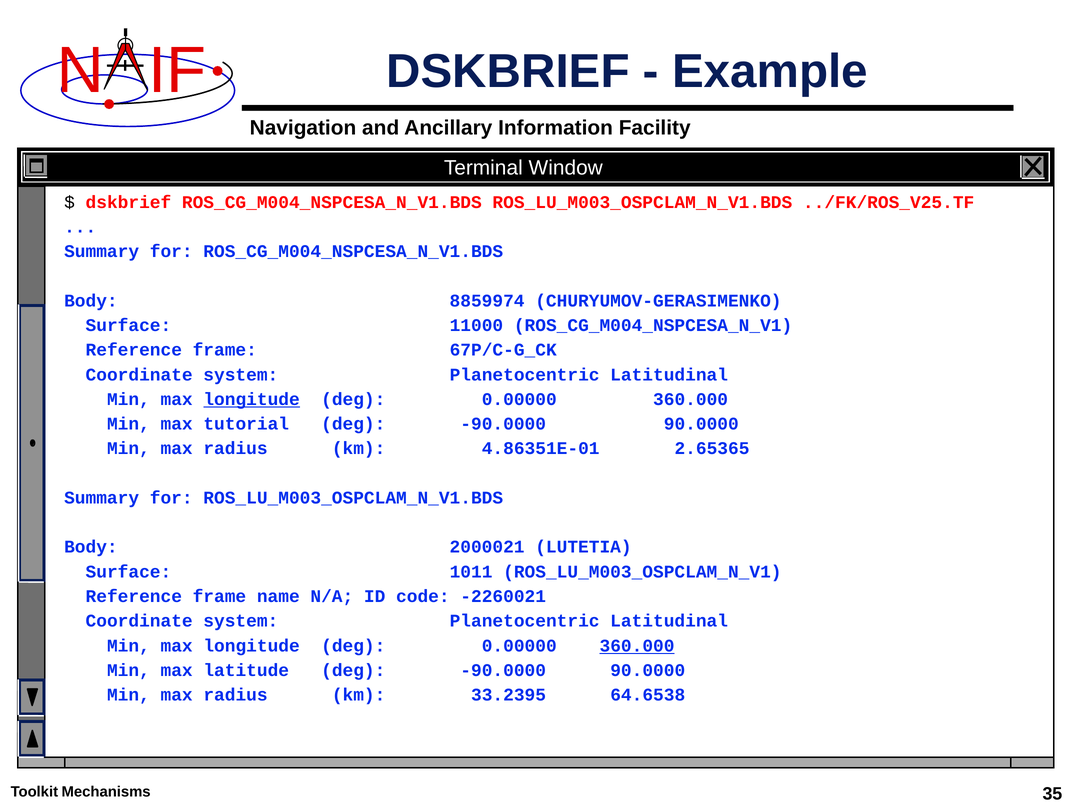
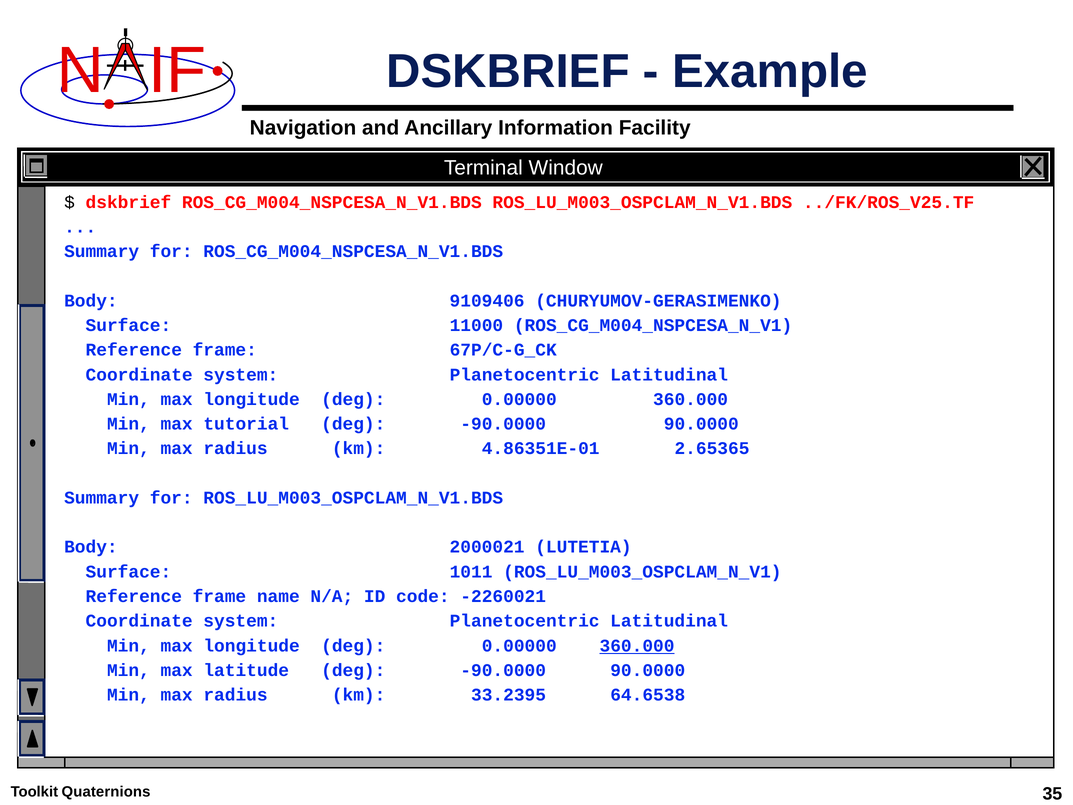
8859974: 8859974 -> 9109406 (487, 301)
longitude underline: present -> none (252, 399)
Mechanisms: Mechanisms -> Quaternions (106, 792)
